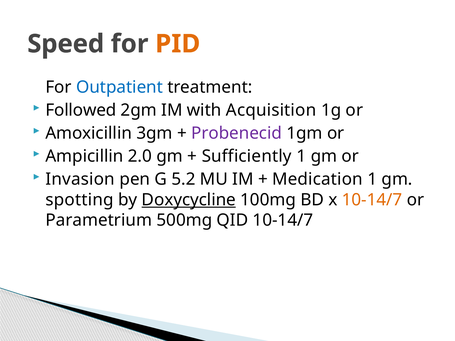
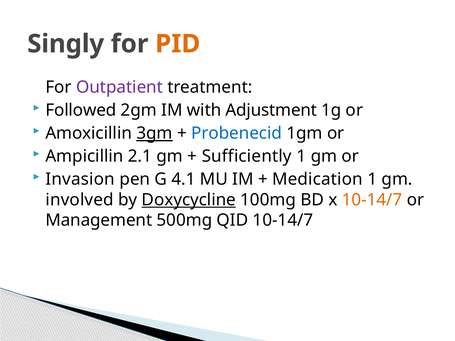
Speed: Speed -> Singly (66, 44)
Outpatient colour: blue -> purple (120, 87)
Acquisition: Acquisition -> Adjustment (271, 110)
3gm underline: none -> present (155, 133)
Probenecid colour: purple -> blue (237, 133)
2.0: 2.0 -> 2.1 (140, 156)
5.2: 5.2 -> 4.1 (184, 179)
spotting: spotting -> involved (80, 200)
Parametrium: Parametrium -> Management (99, 220)
